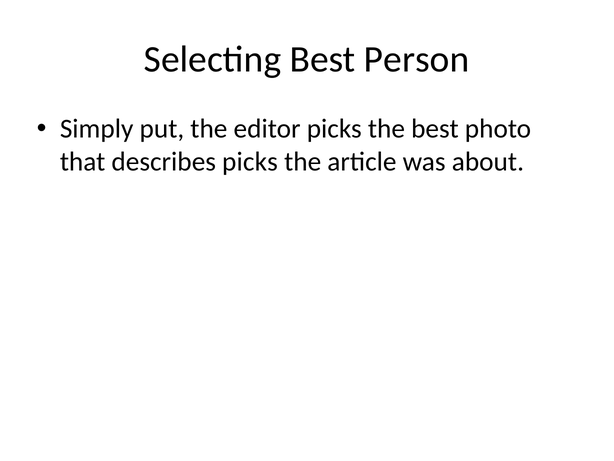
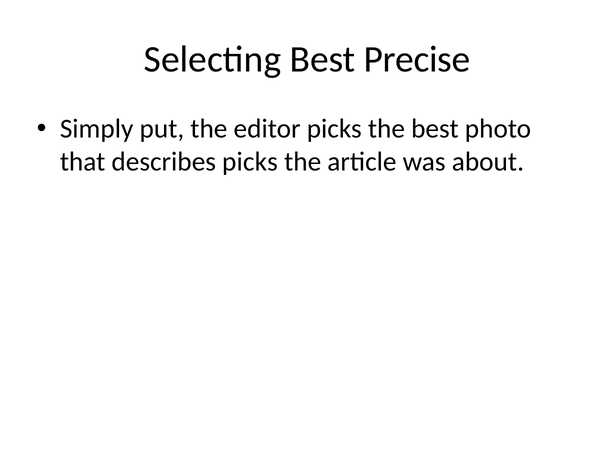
Person: Person -> Precise (417, 59)
